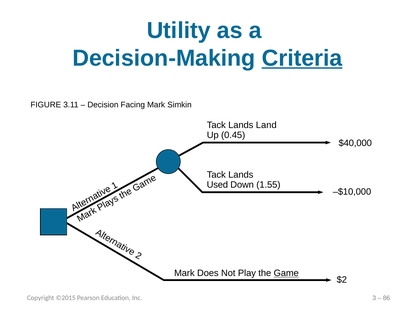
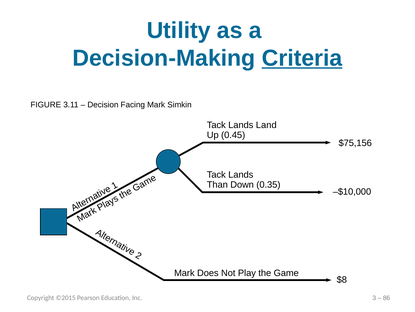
$40,000: $40,000 -> $75,156 (355, 143)
Used: Used -> Than (217, 184)
1.55: 1.55 -> 0.35 (268, 184)
Game underline: present -> none (286, 272)
$2: $2 -> $8 (342, 279)
